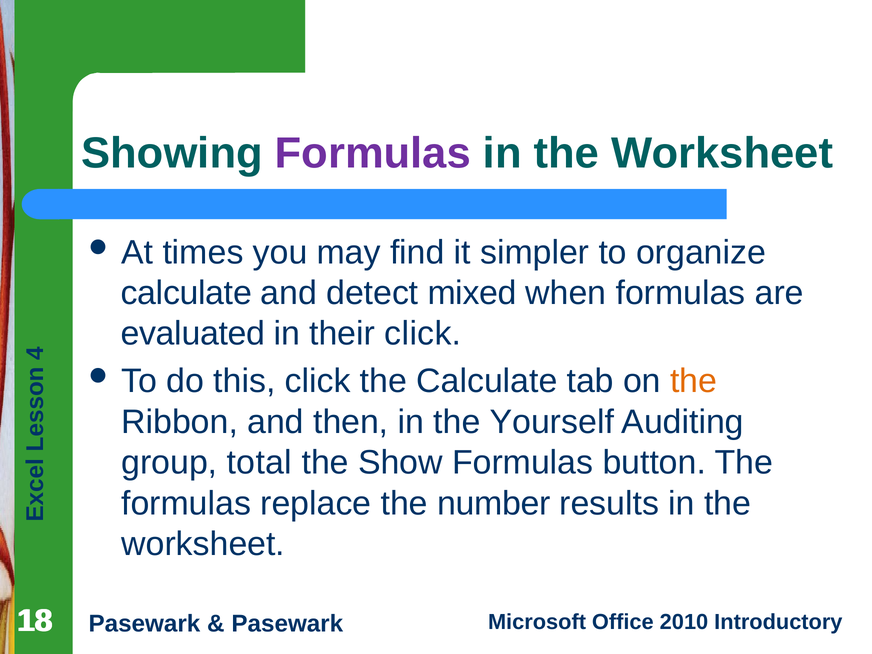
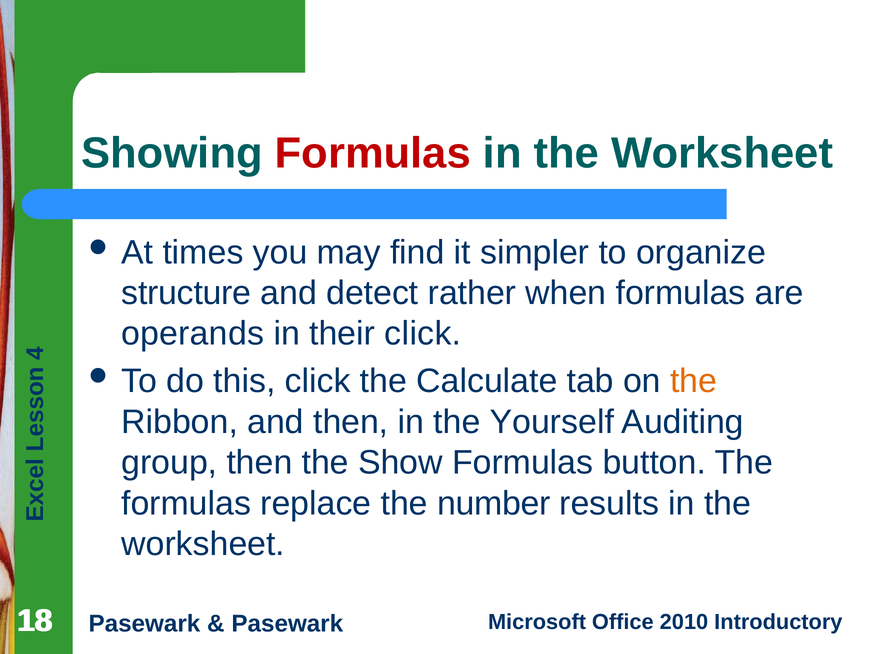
Formulas colour: purple -> red (373, 153)
calculate: calculate -> structure (186, 293)
mixed: mixed -> rather (472, 293)
evaluated: evaluated -> operands (193, 334)
group total: total -> then (259, 463)
